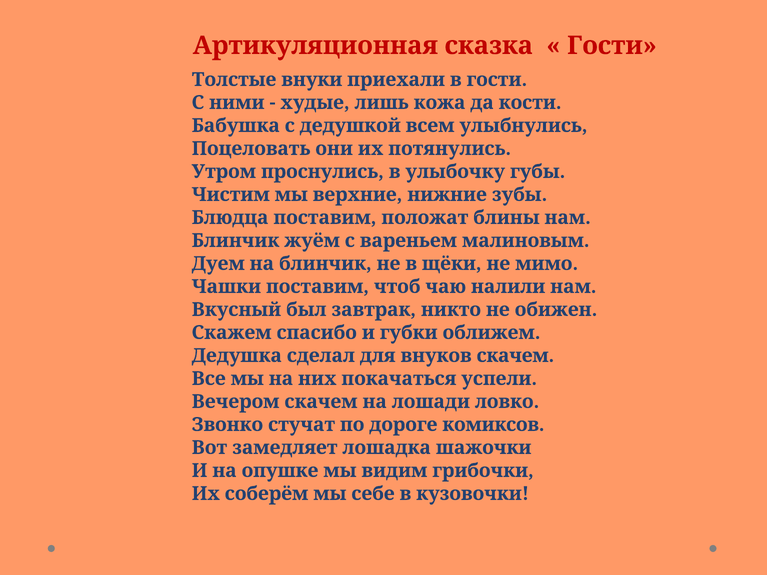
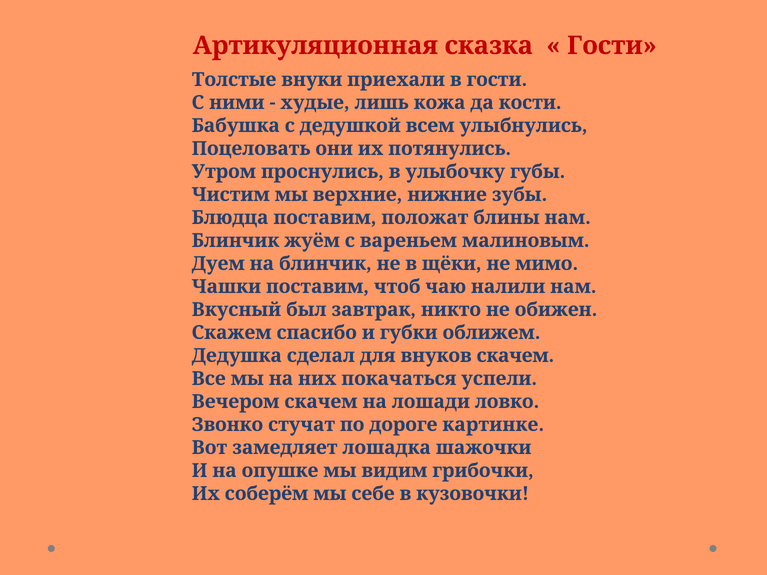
комиксов: комиксов -> картинке (493, 425)
